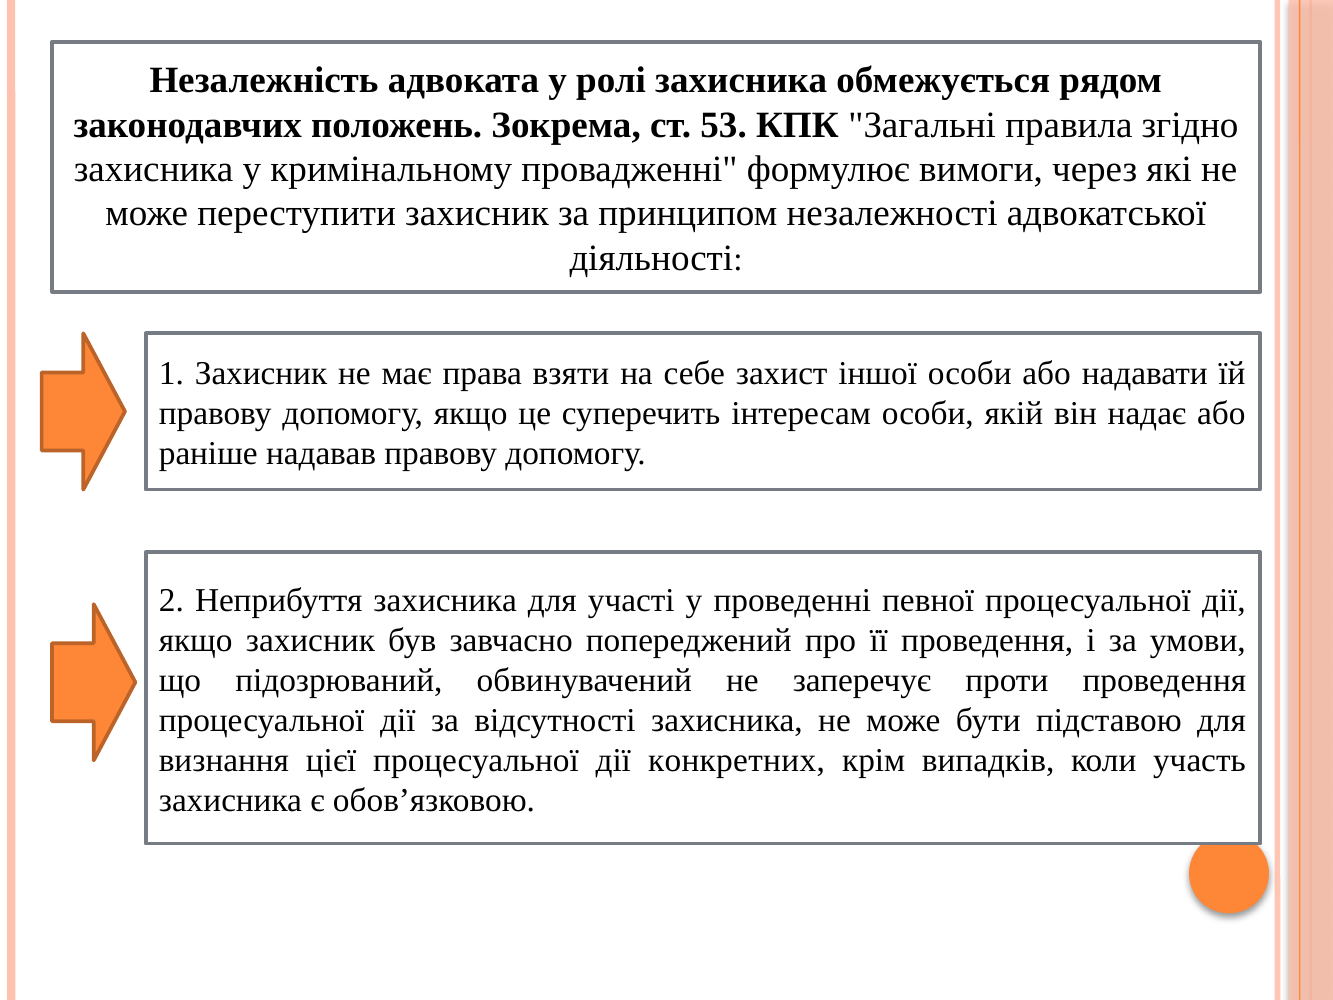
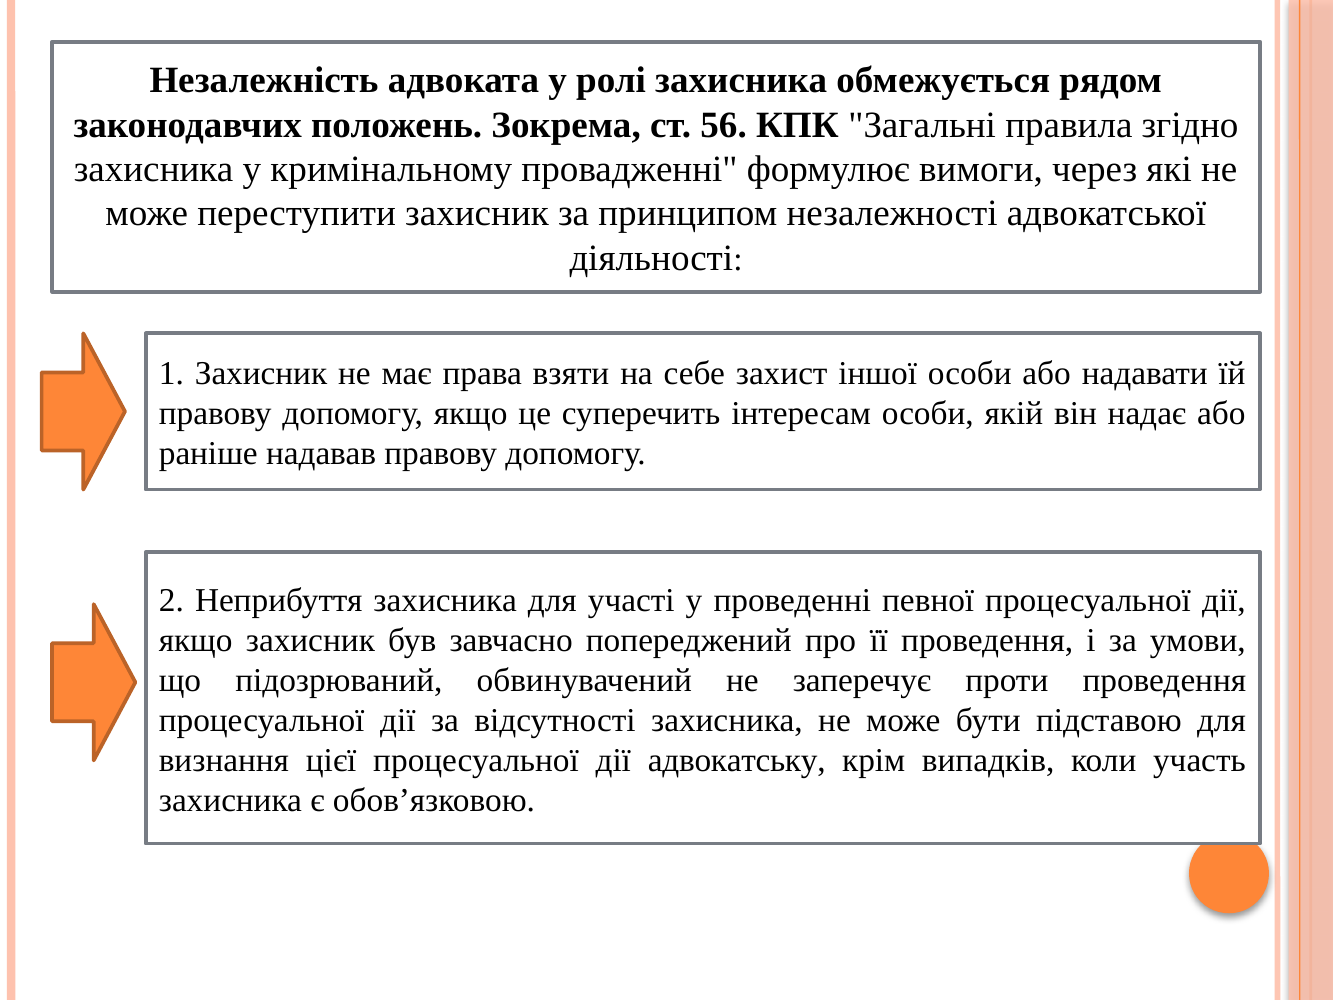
53: 53 -> 56 (724, 125)
конкретних: конкретних -> адвокатську (737, 760)
